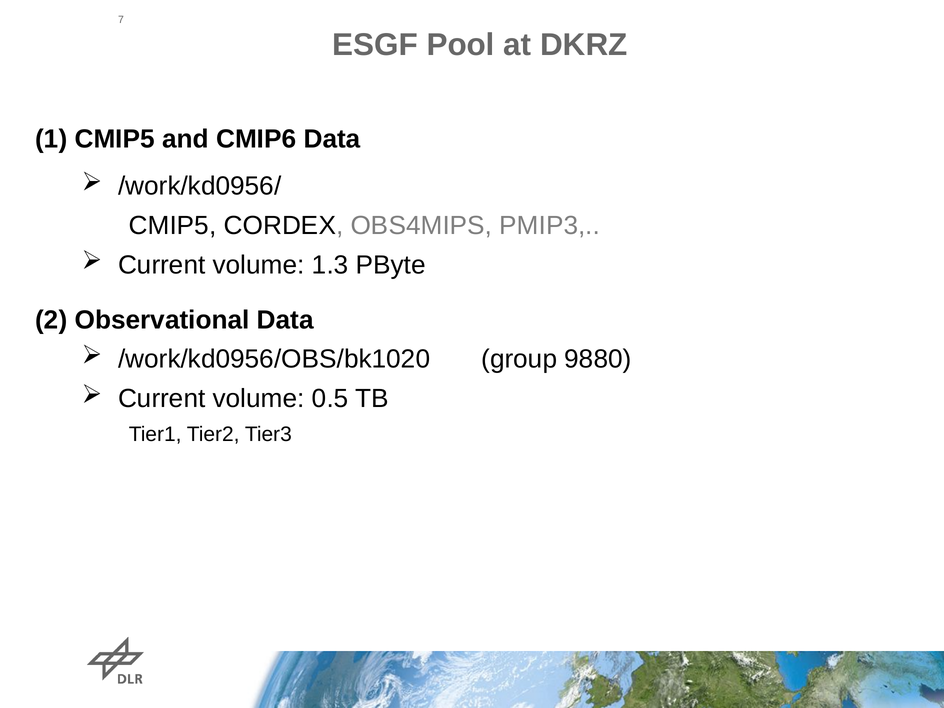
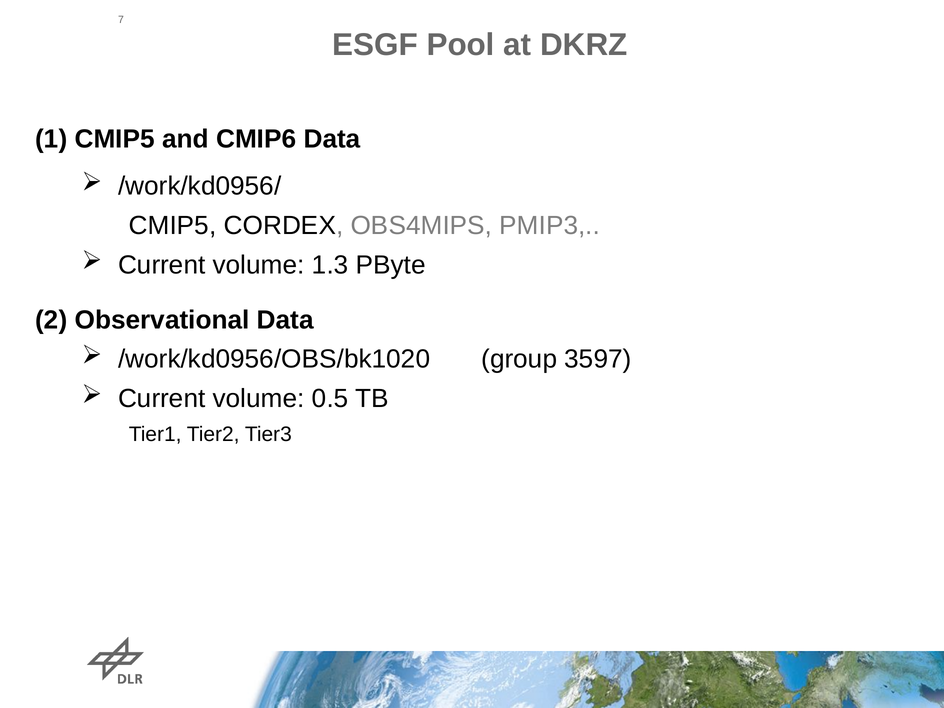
9880: 9880 -> 3597 (598, 359)
